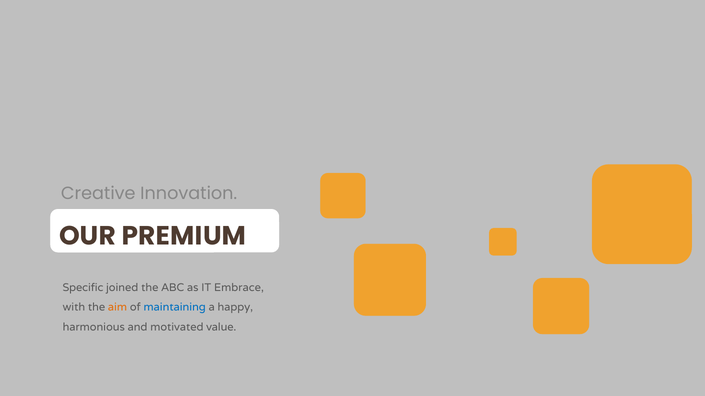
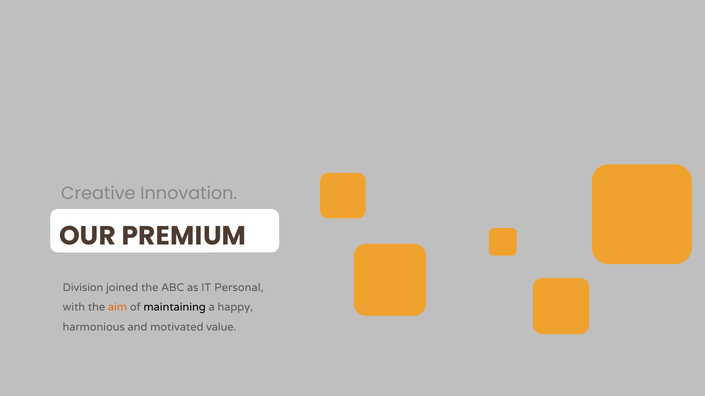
Specific: Specific -> Division (83, 288)
Embrace: Embrace -> Personal (239, 288)
maintaining colour: blue -> black (175, 308)
